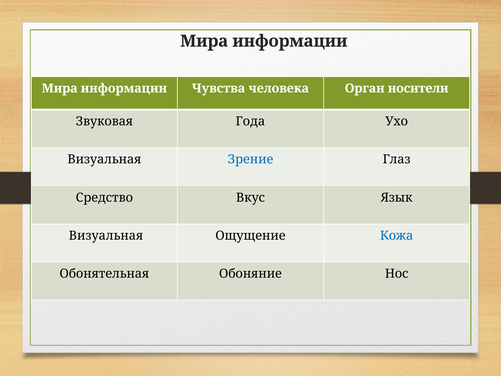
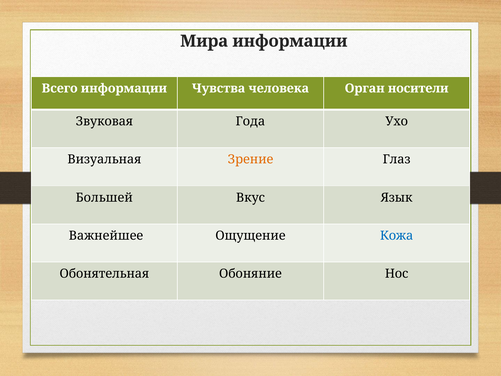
Мира: Мира -> Всего (60, 88)
Зрение colour: blue -> orange (251, 159)
Средство: Средство -> Большей (104, 197)
Визуальная: Визуальная -> Важнейшее (106, 236)
